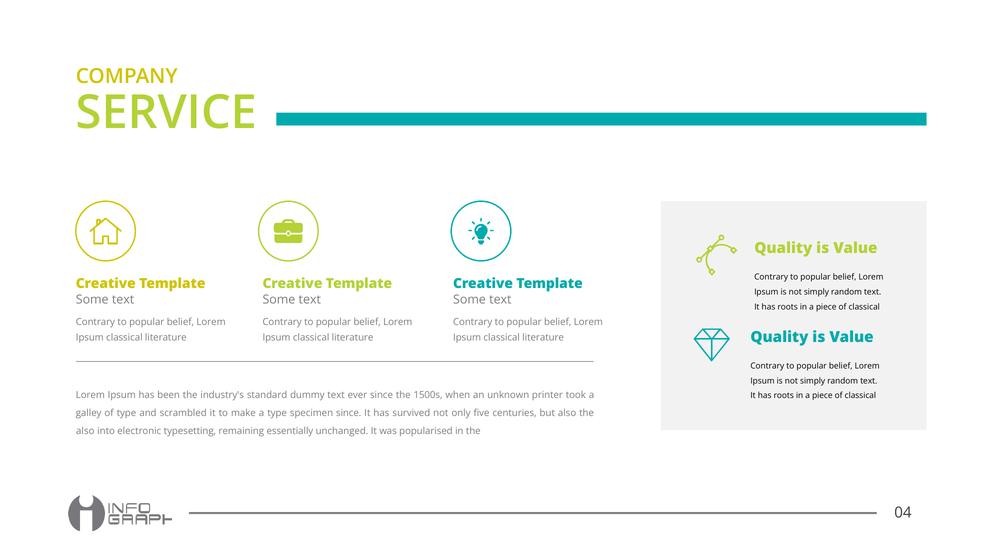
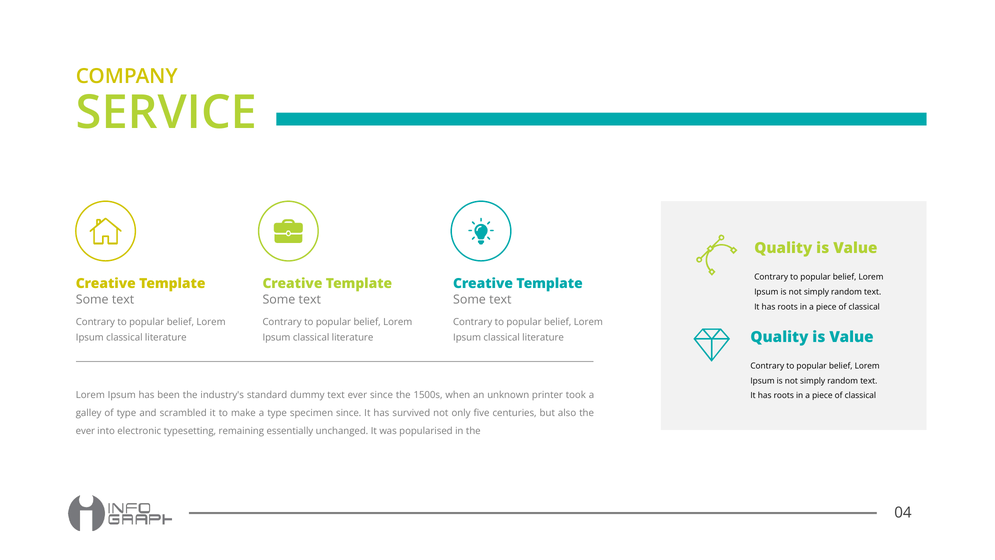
also: also -> ever (85, 431)
